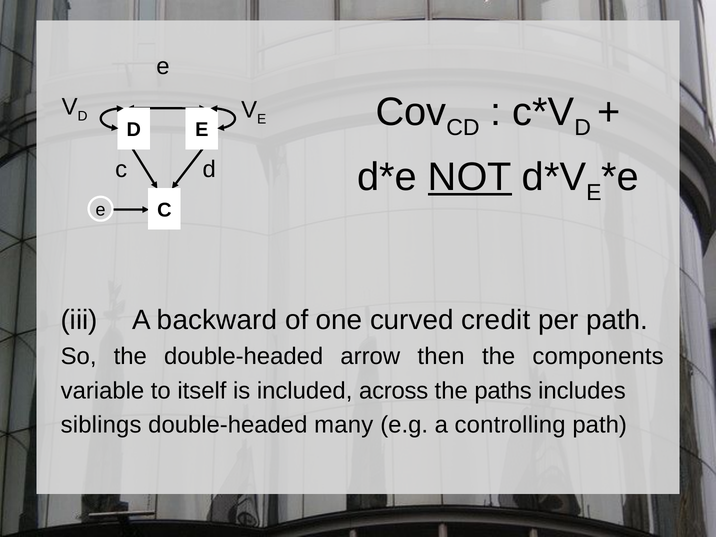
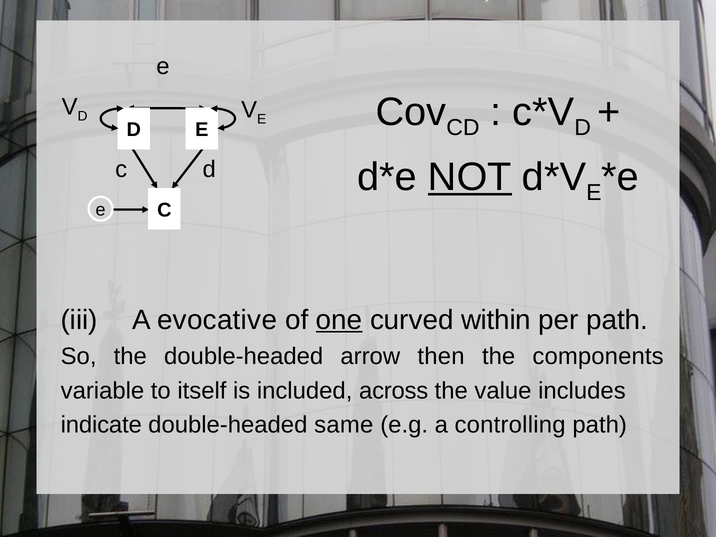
backward: backward -> evocative (217, 320)
one underline: none -> present (339, 320)
credit: credit -> within (496, 320)
paths: paths -> value (503, 391)
siblings: siblings -> indicate (101, 425)
many: many -> same (344, 425)
